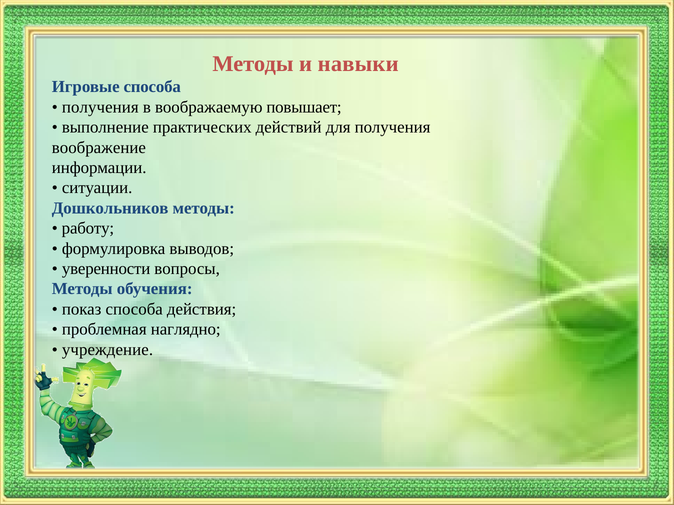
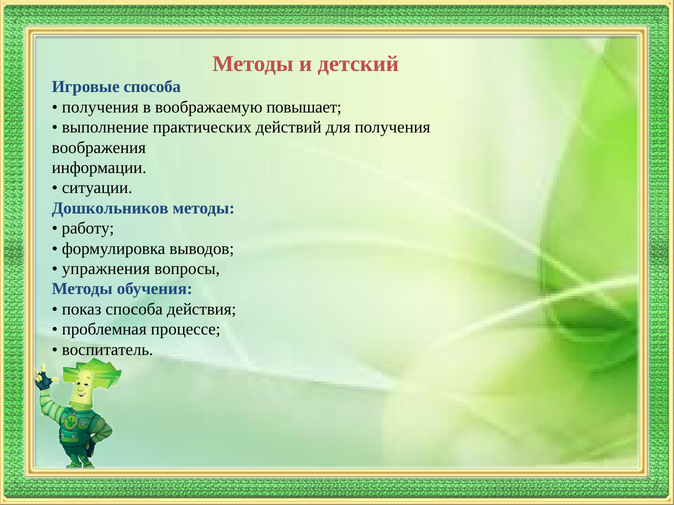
навыки: навыки -> детский (358, 64)
воображение: воображение -> воображения (99, 148)
уверенности: уверенности -> упражнения (106, 269)
наглядно: наглядно -> процессе (186, 330)
учреждение: учреждение -> воспитатель (108, 350)
